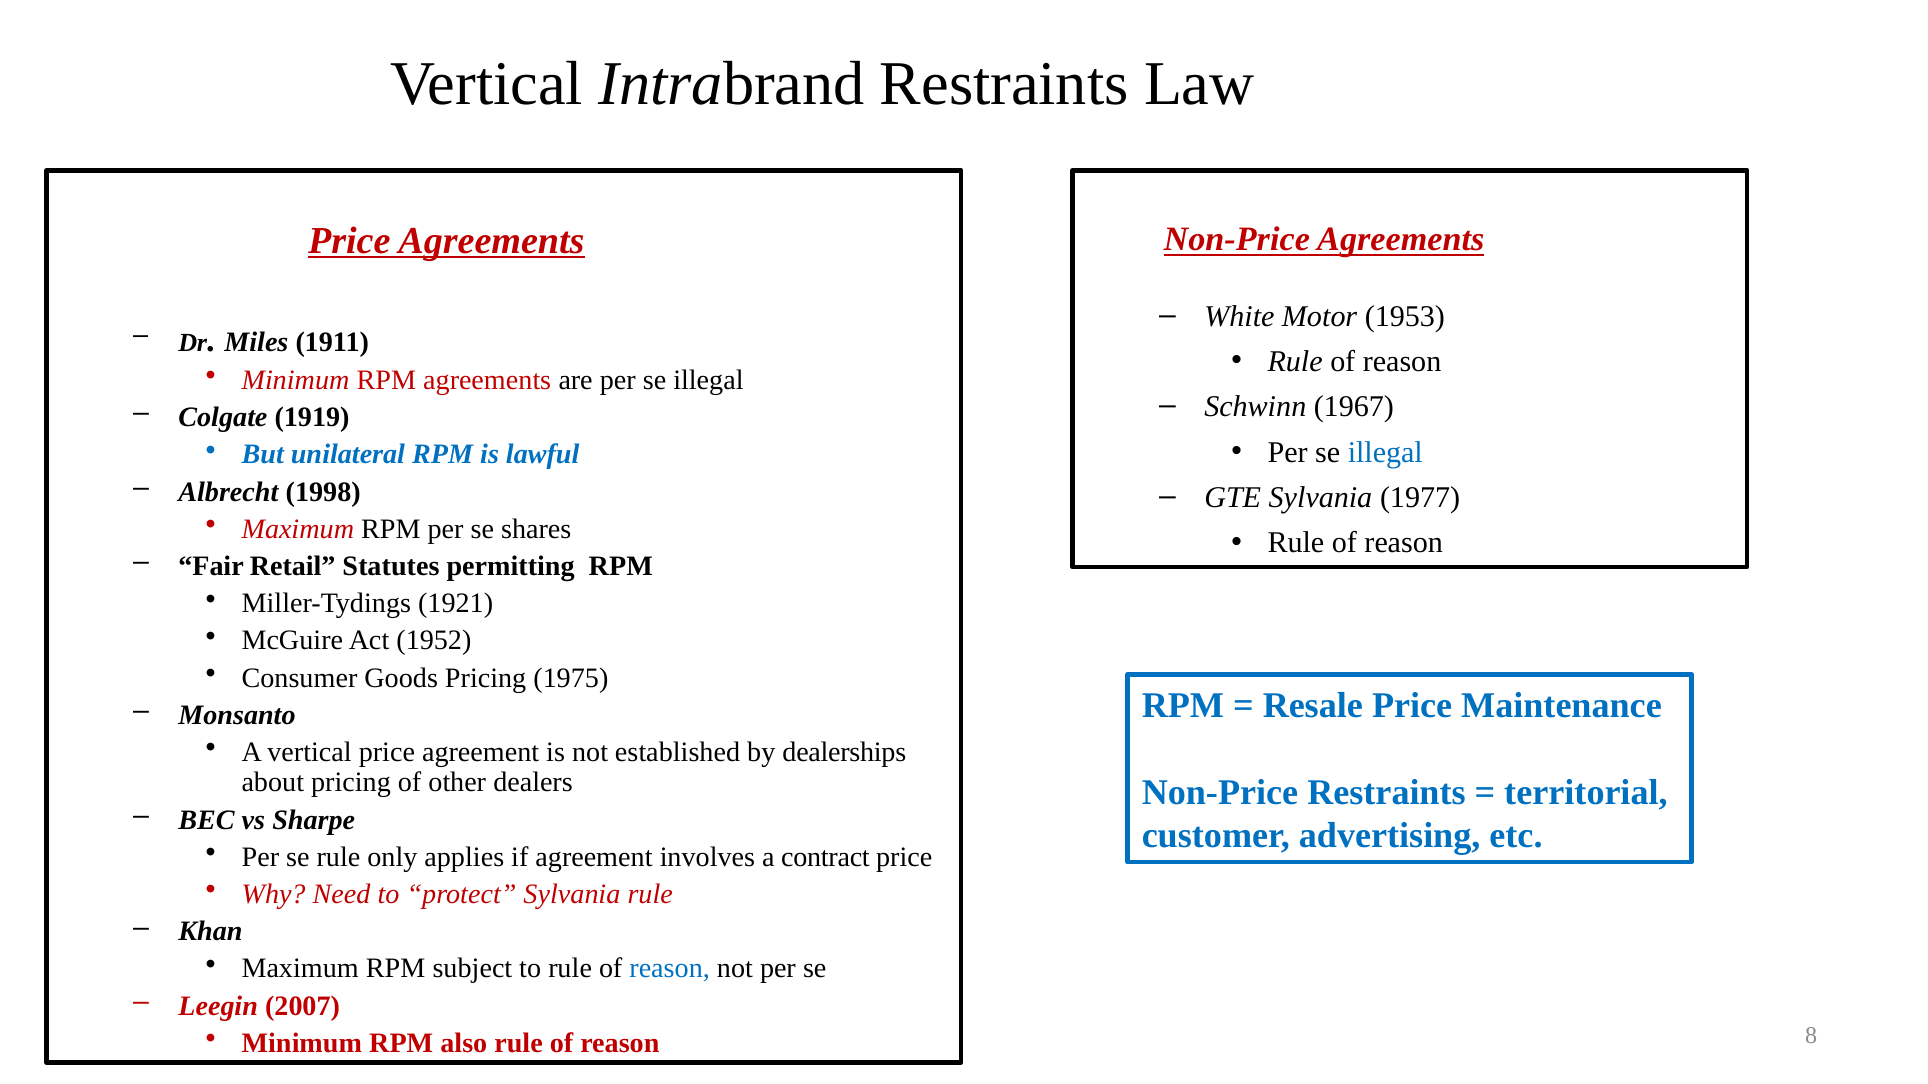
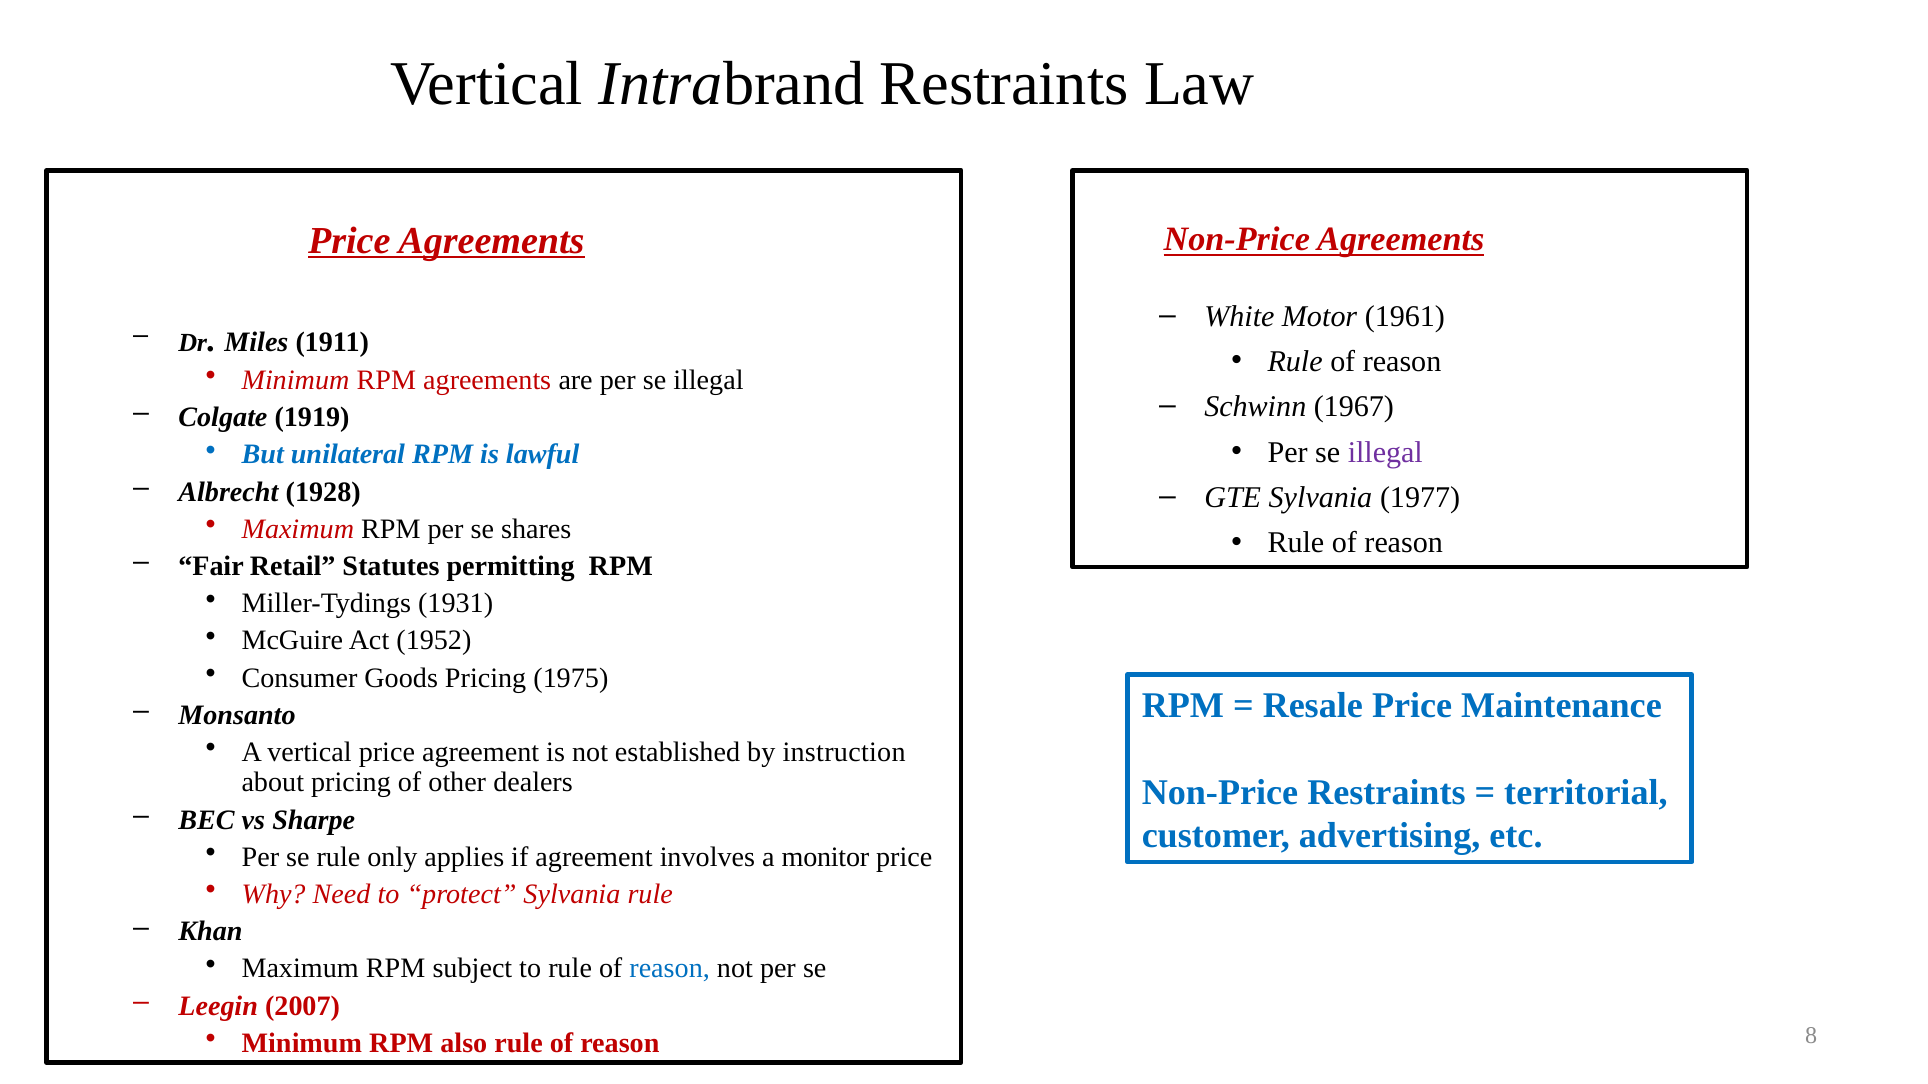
1953: 1953 -> 1961 (1405, 316)
illegal colour: blue -> purple (1385, 452)
1998: 1998 -> 1928 (323, 492)
1921: 1921 -> 1931 (456, 604)
dealerships: dealerships -> instruction (844, 753)
contract: contract -> monitor (825, 857)
